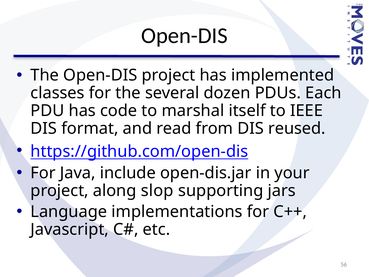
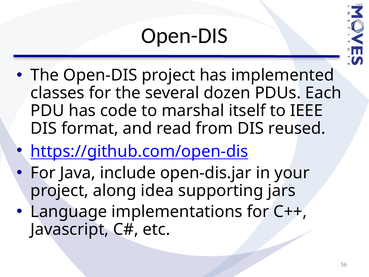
slop: slop -> idea (157, 190)
